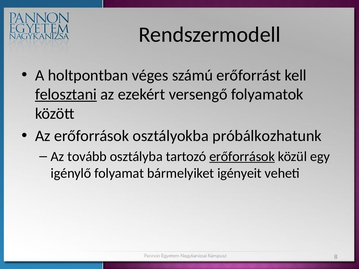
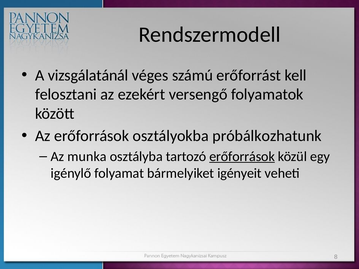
holtpontban: holtpontban -> vizsgálatánál (88, 75)
felosztani underline: present -> none (66, 94)
tovább: tovább -> munka (87, 157)
